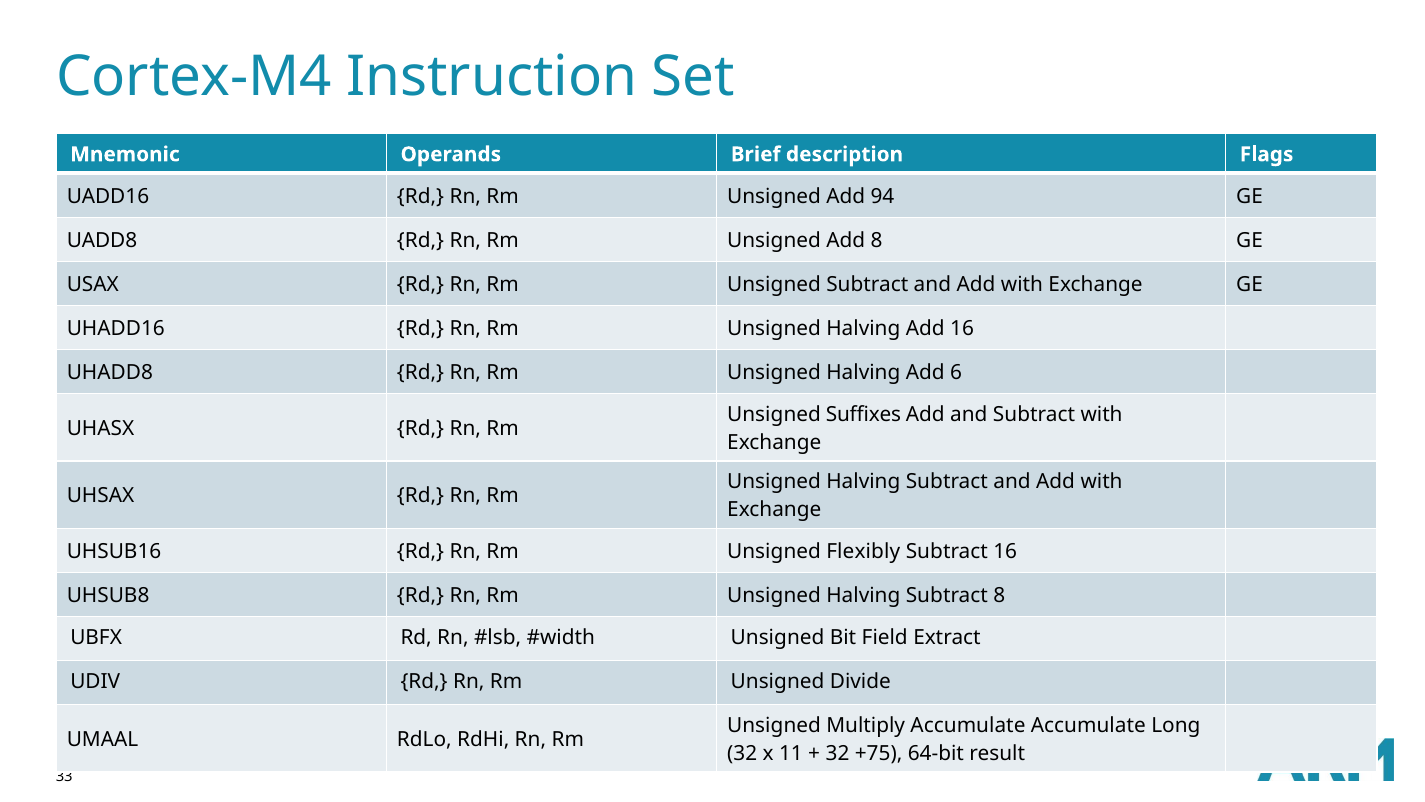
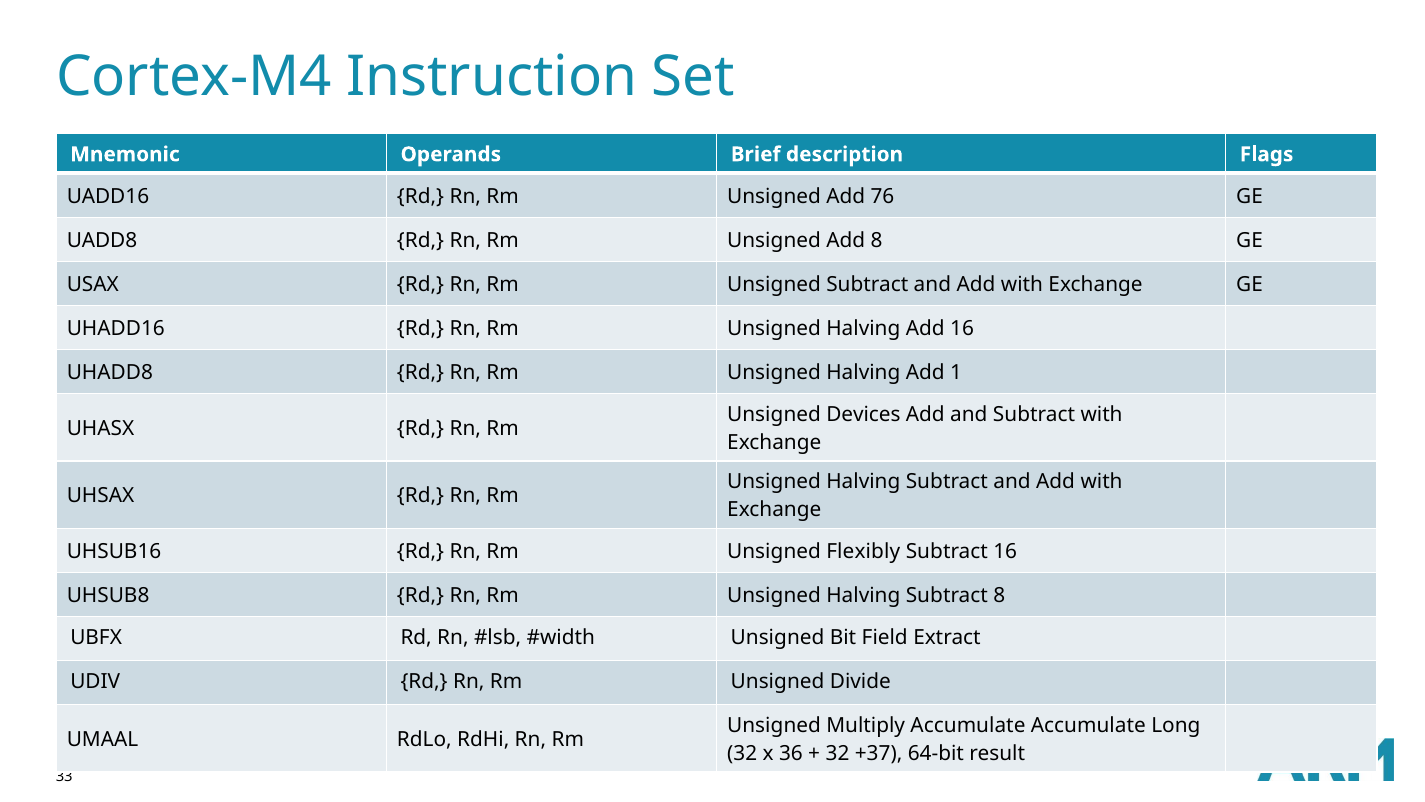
94: 94 -> 76 (882, 197)
6: 6 -> 1 (956, 373)
Suffixes: Suffixes -> Devices (863, 414)
11: 11 -> 36 (791, 754)
+75: +75 -> +37 (879, 754)
